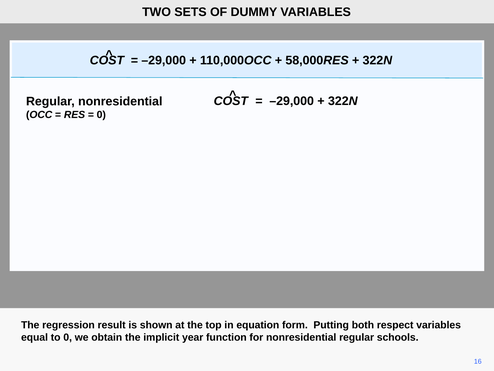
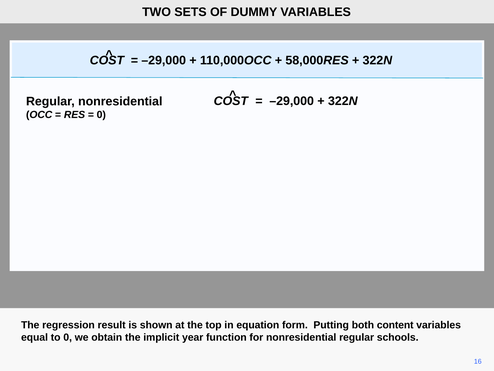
respect: respect -> content (395, 325)
